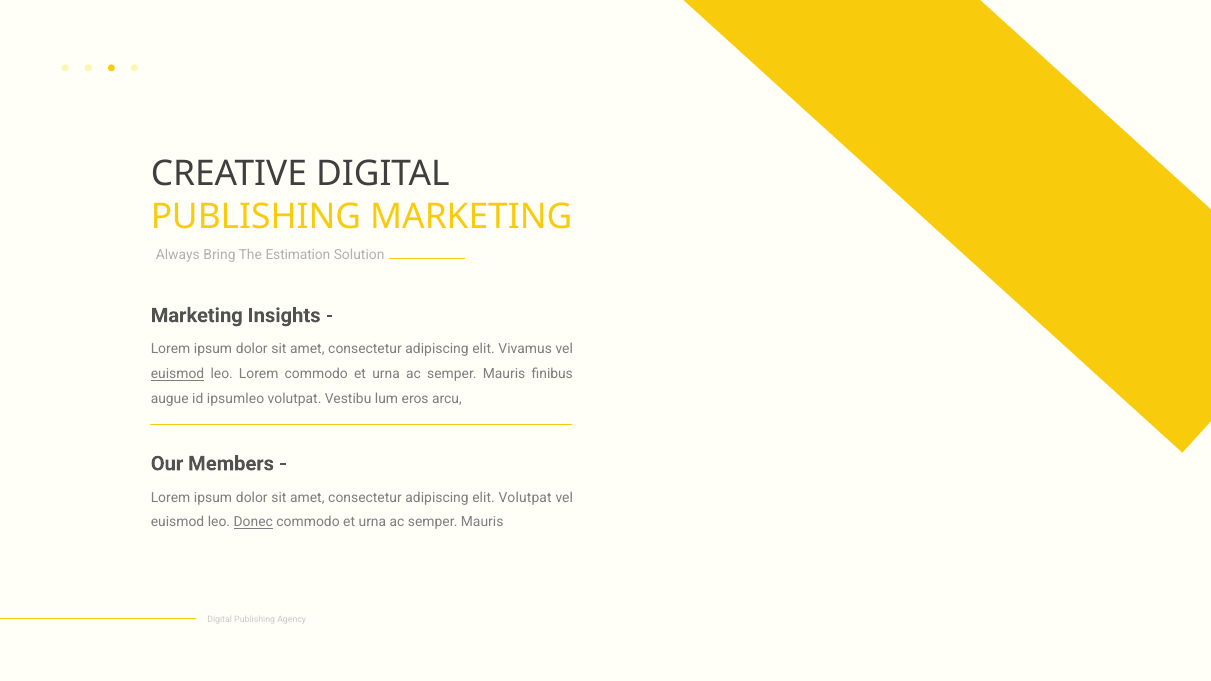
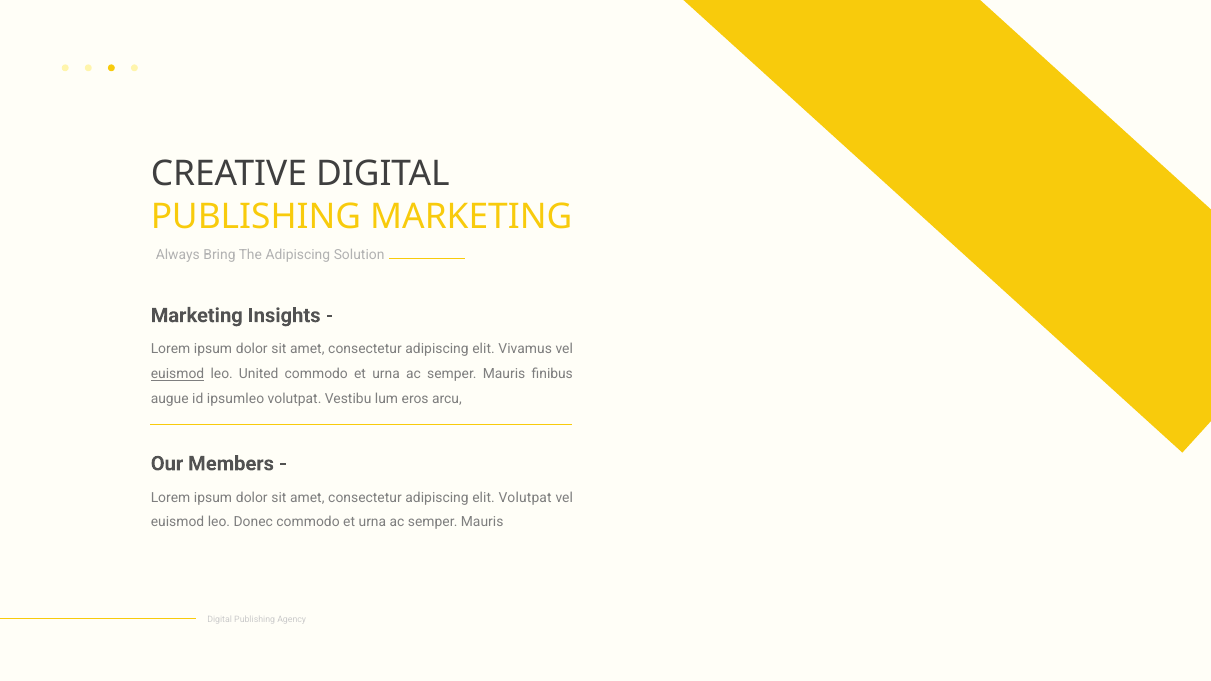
The Estimation: Estimation -> Adipiscing (298, 255)
leo Lorem: Lorem -> United (259, 374)
Donec underline: present -> none (253, 523)
